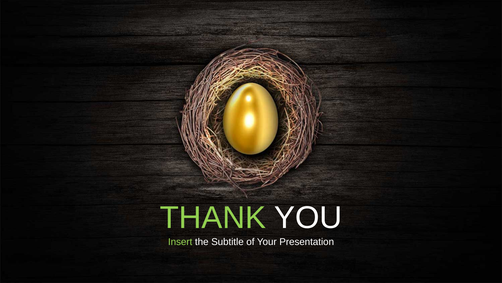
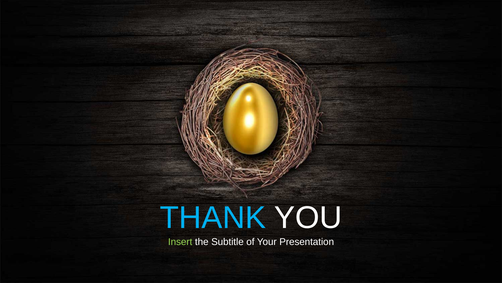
THANK colour: light green -> light blue (213, 217)
